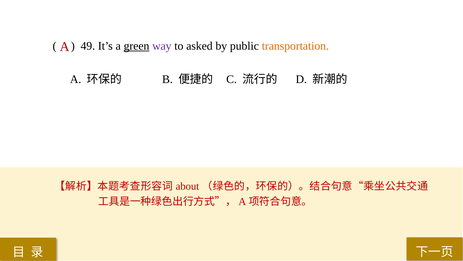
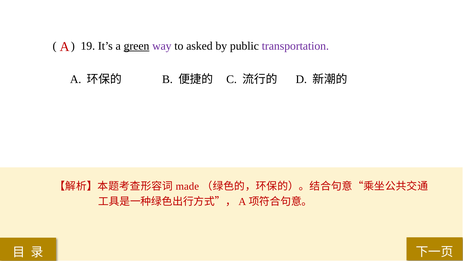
49: 49 -> 19 (88, 46)
transportation colour: orange -> purple (295, 46)
about: about -> made (187, 186)
